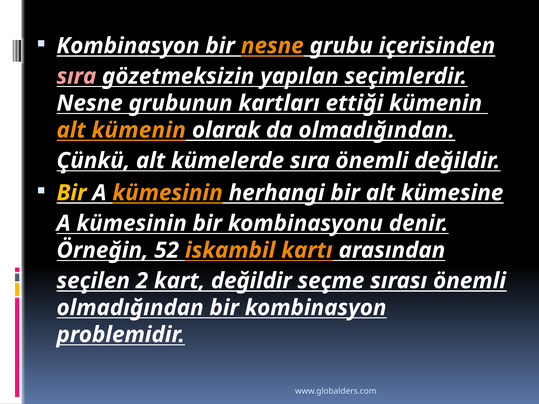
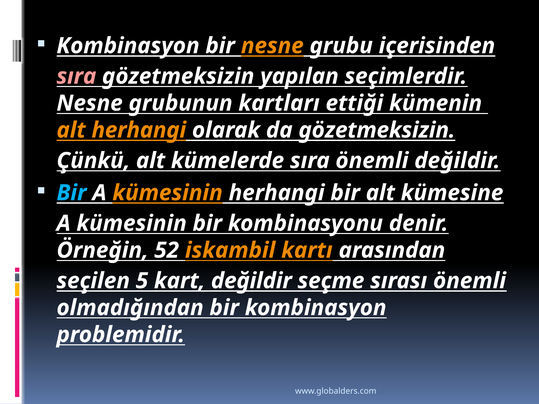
alt kümenin: kümenin -> herhangi (139, 130)
da olmadığından: olmadığından -> gözetmeksizin (377, 130)
Bir colour: yellow -> light blue (72, 193)
2: 2 -> 5 (142, 281)
